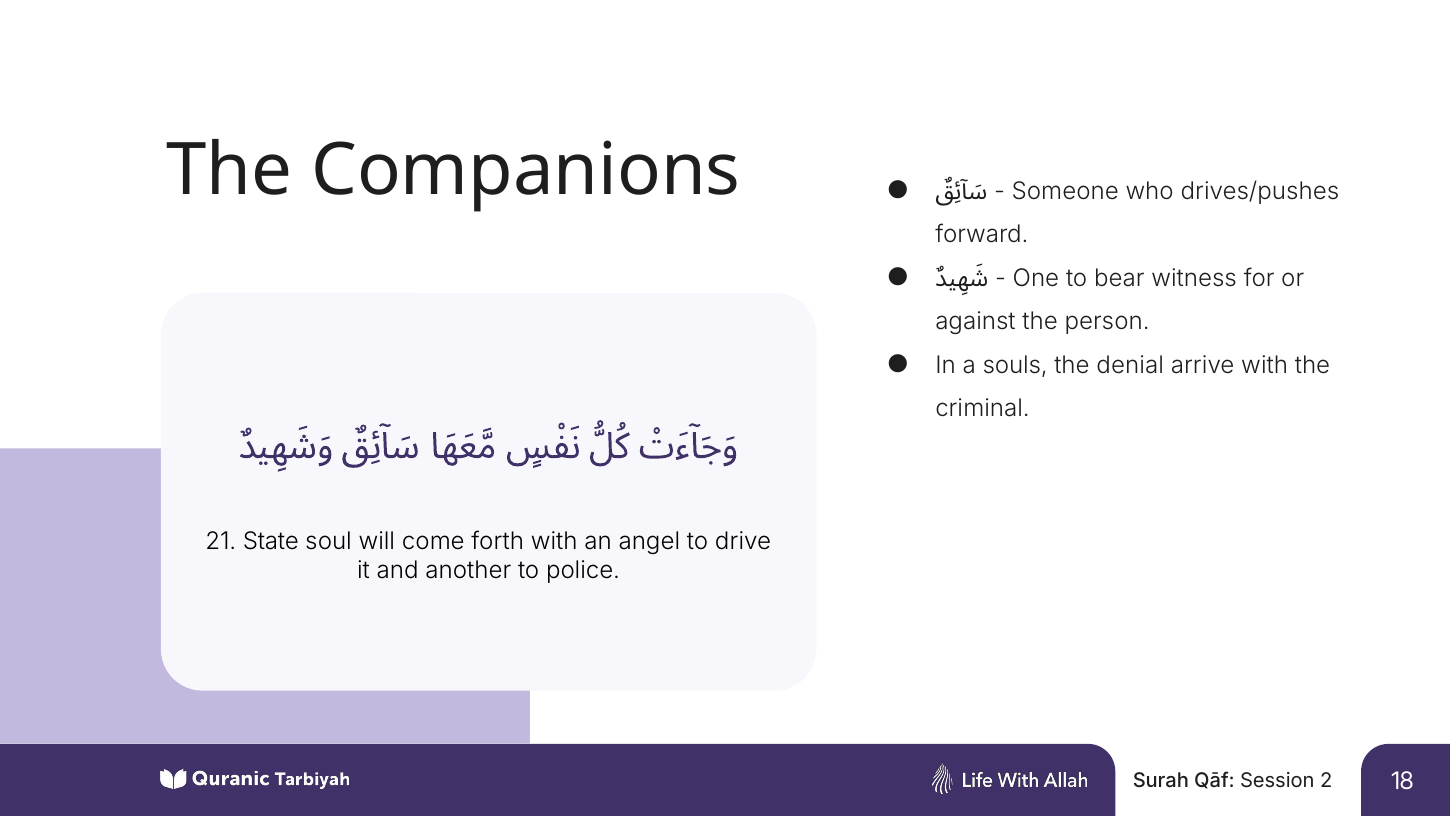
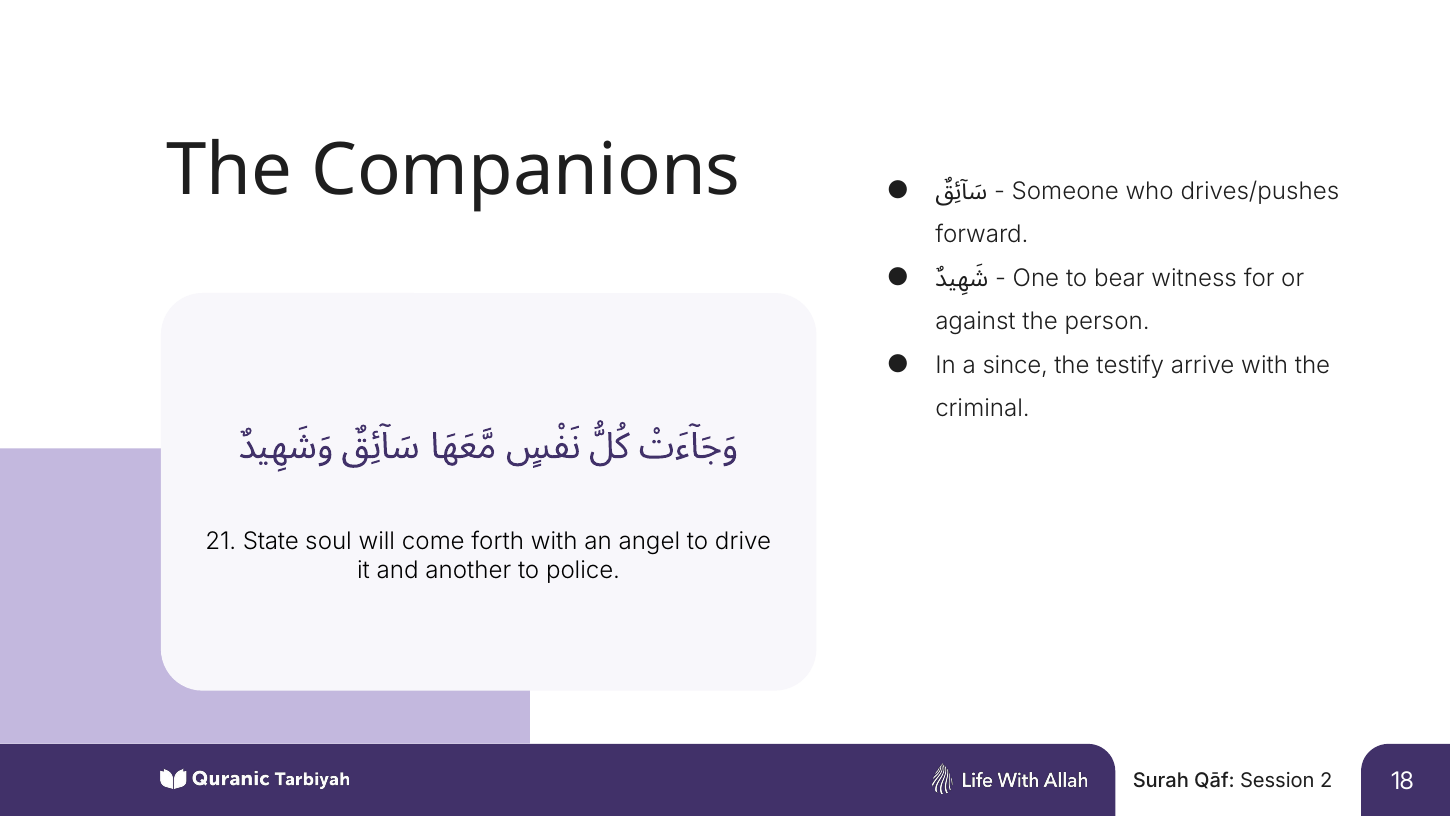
souls: souls -> since (1015, 365)
denial: denial -> testify (1130, 365)
